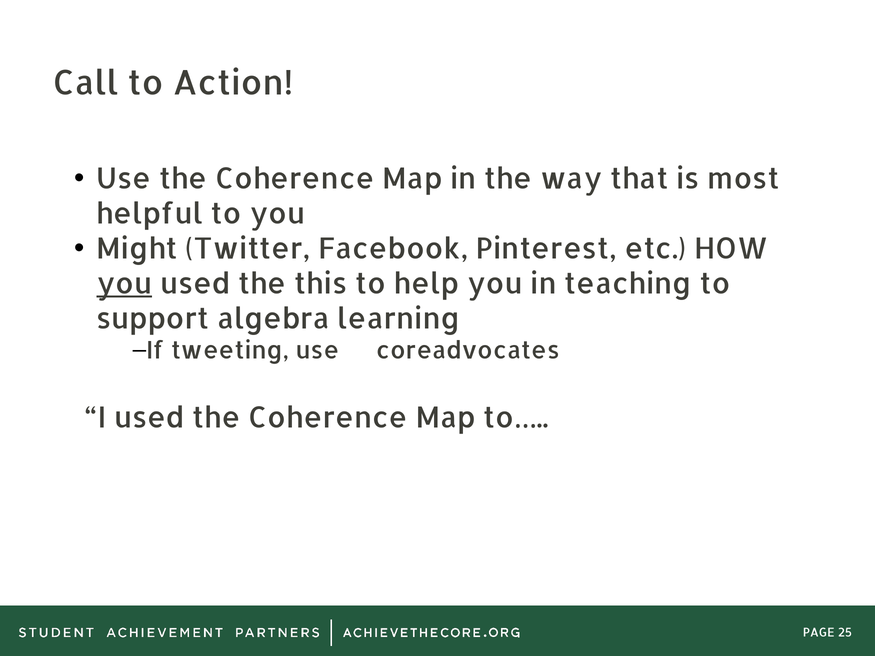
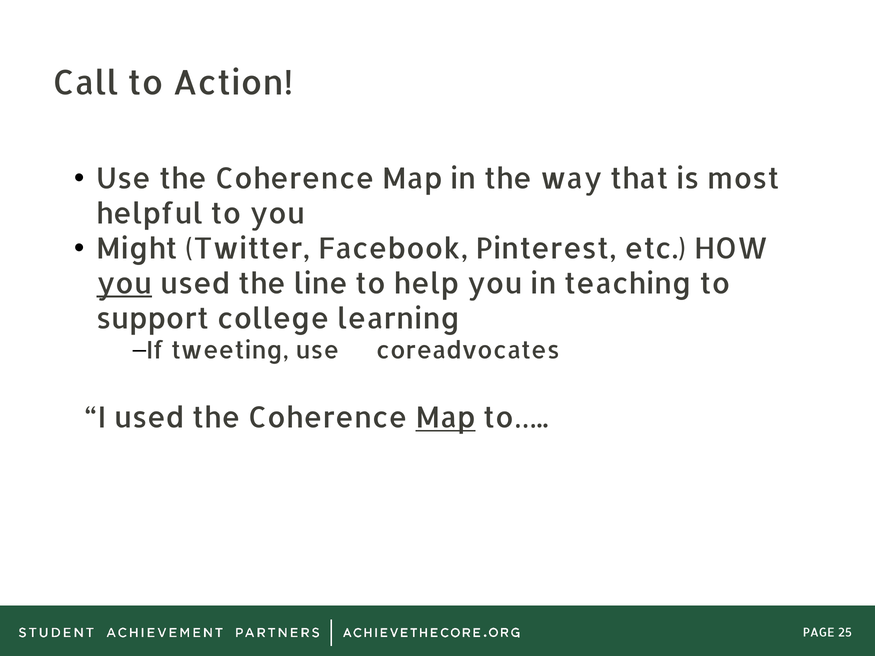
this: this -> line (321, 284)
algebra: algebra -> college (273, 319)
Map underline: none -> present (446, 418)
